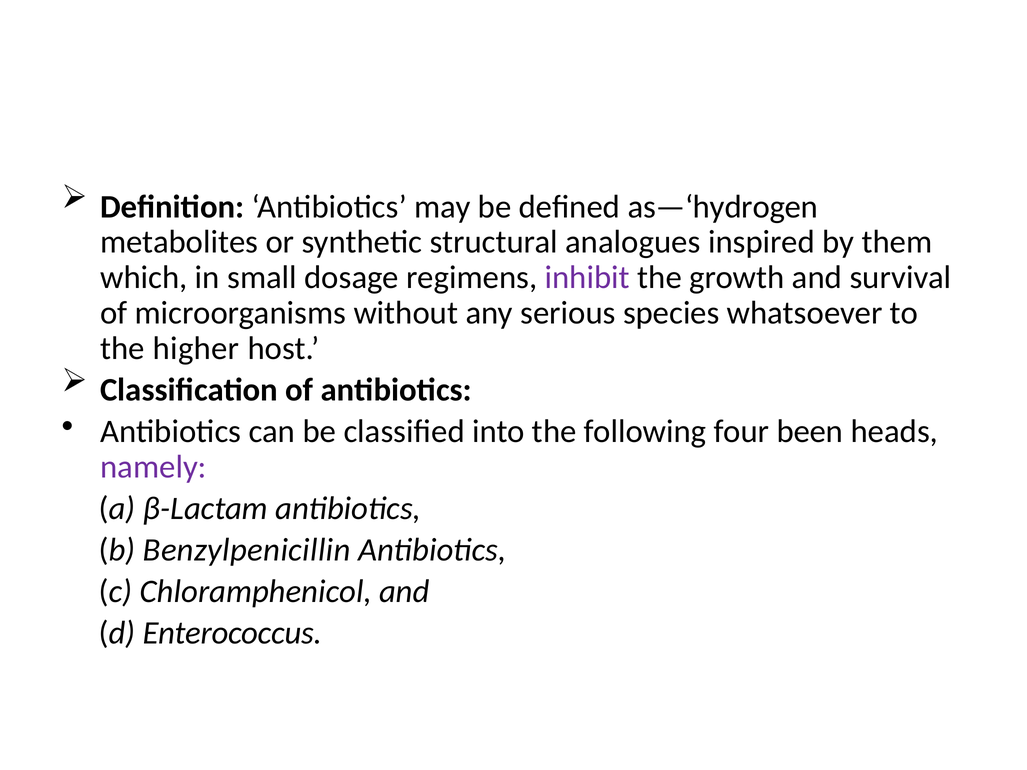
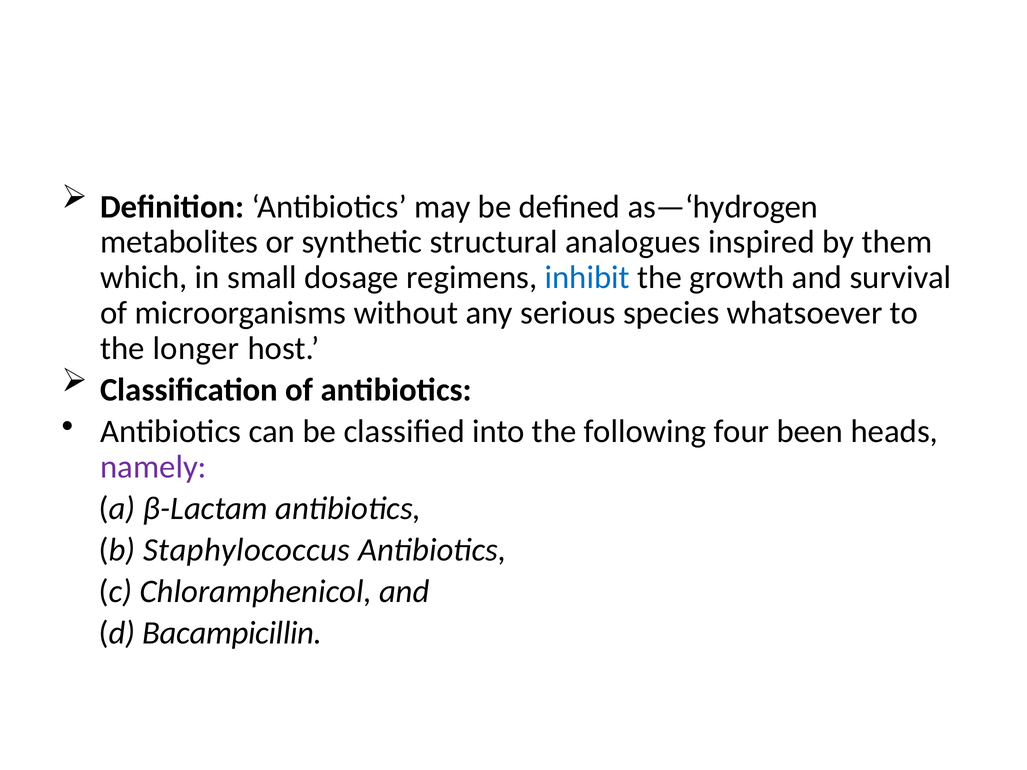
inhibit colour: purple -> blue (587, 278)
higher: higher -> longer (196, 349)
Benzylpenicillin: Benzylpenicillin -> Staphylococcus (247, 550)
Enterococcus: Enterococcus -> Bacampicillin (232, 633)
